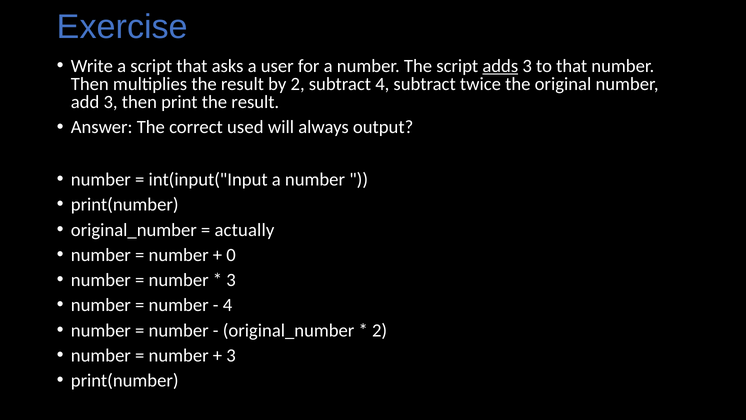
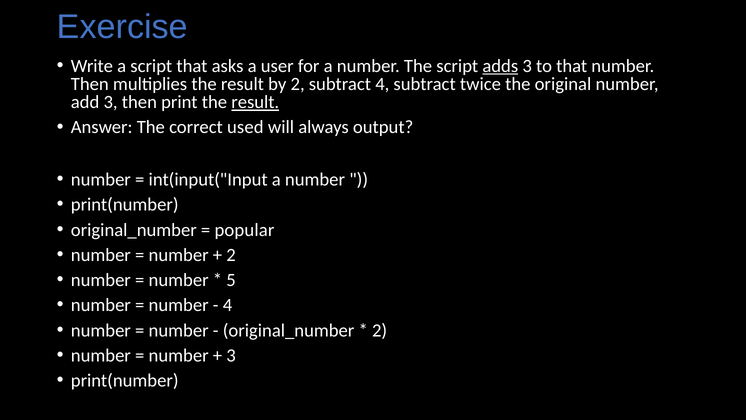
result underline: none -> present (255, 102)
actually: actually -> popular (244, 230)
0: 0 -> 2 (231, 255)
3: 3 -> 5 (231, 280)
